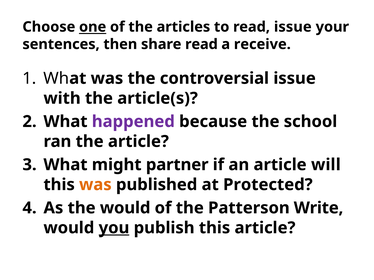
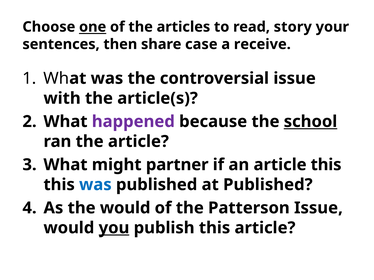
read issue: issue -> story (293, 27)
share read: read -> case (201, 44)
school underline: none -> present (311, 122)
article will: will -> this (326, 165)
was colour: orange -> blue (95, 185)
at Protected: Protected -> Published (268, 185)
Patterson Write: Write -> Issue (318, 208)
